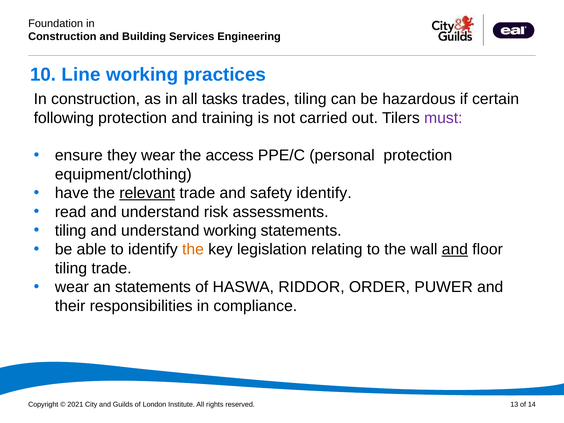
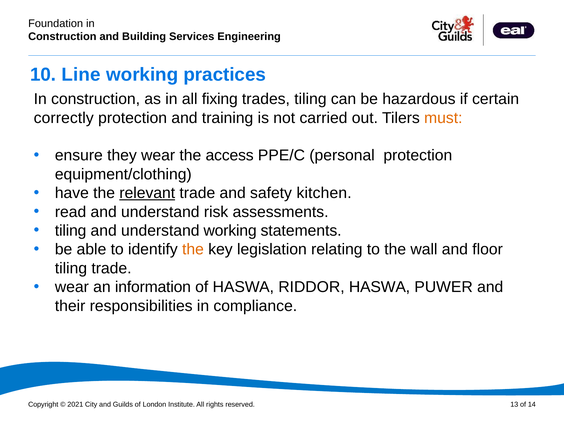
tasks: tasks -> fixing (220, 99)
following: following -> correctly (64, 118)
must colour: purple -> orange (443, 118)
safety identify: identify -> kitchen (324, 193)
and underline: present -> none (455, 249)
an statements: statements -> information (153, 287)
RIDDOR ORDER: ORDER -> HASWA (380, 287)
